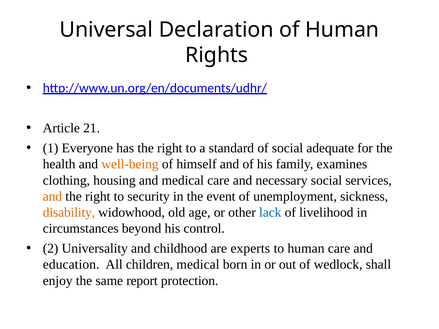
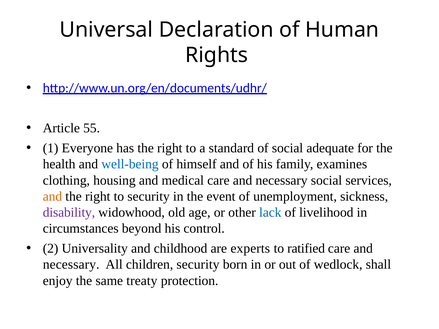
21: 21 -> 55 (92, 128)
well-being colour: orange -> blue (130, 164)
disability colour: orange -> purple (69, 213)
to human: human -> ratified (306, 249)
education: education -> necessary (71, 265)
children medical: medical -> security (198, 265)
report: report -> treaty (142, 281)
